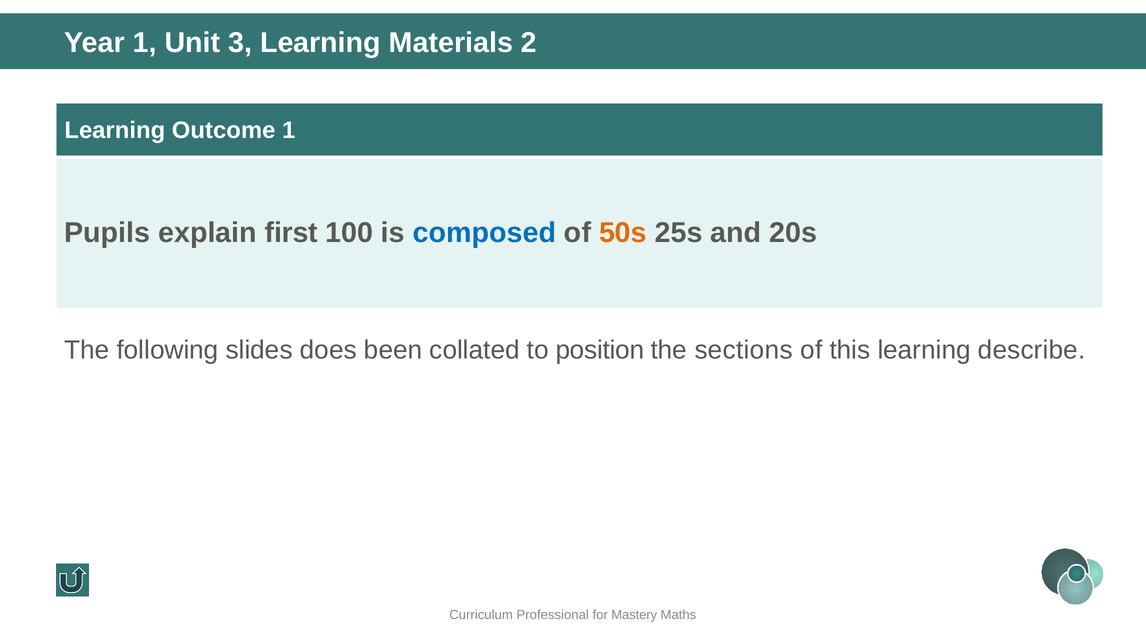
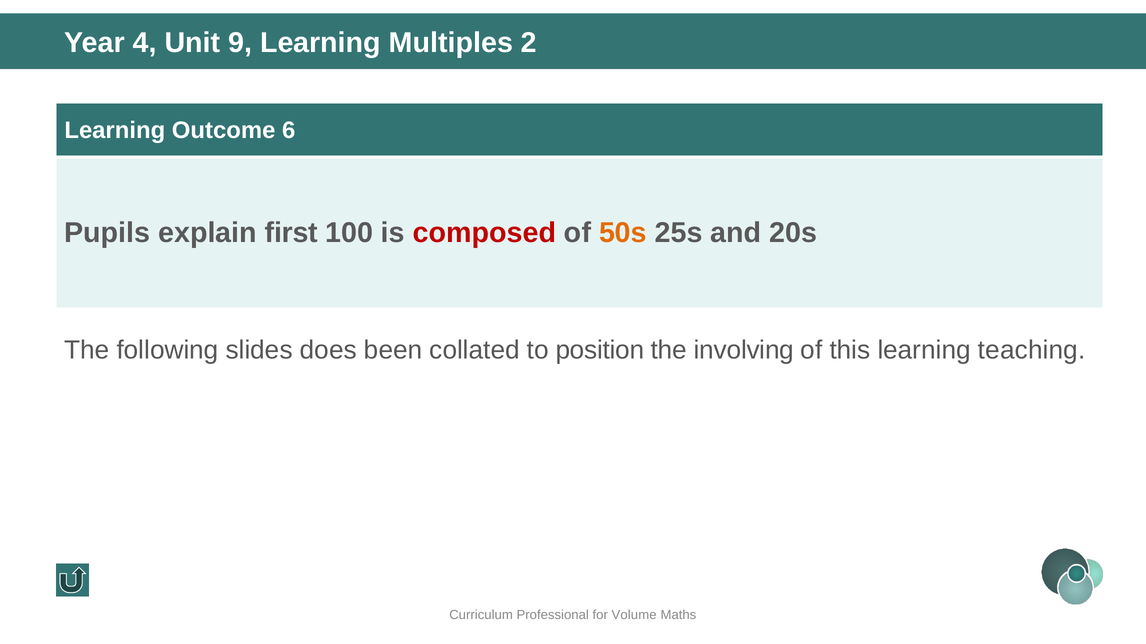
Year 1: 1 -> 4 (145, 43)
3: 3 -> 9 (240, 43)
Materials: Materials -> Multiples (451, 43)
Outcome 1: 1 -> 6 (289, 131)
composed colour: blue -> red (484, 233)
sections: sections -> involving (744, 350)
describe: describe -> teaching (1032, 350)
Mastery: Mastery -> Volume (634, 616)
